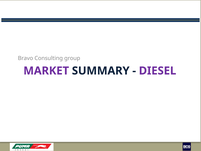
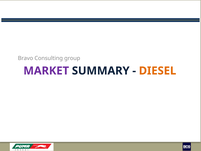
DIESEL colour: purple -> orange (158, 71)
